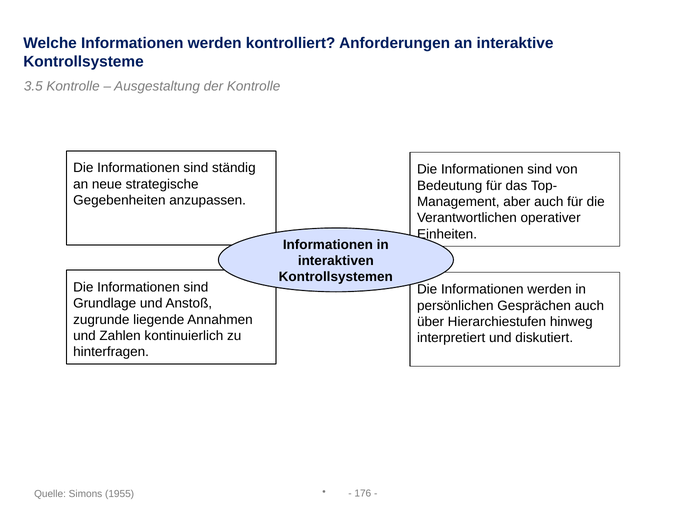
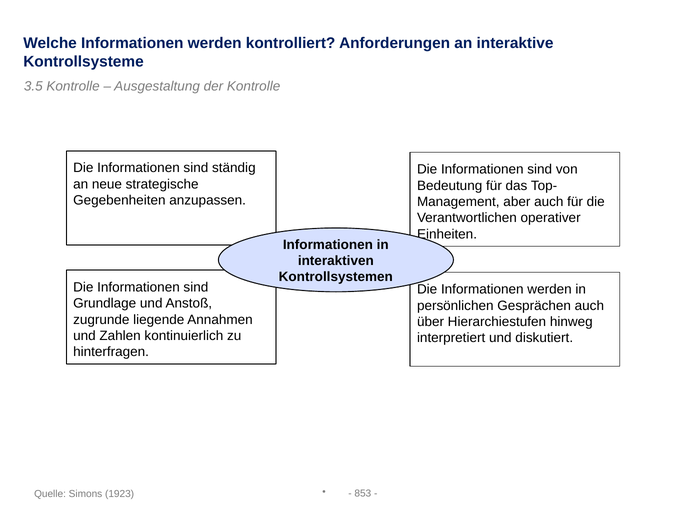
1955: 1955 -> 1923 (120, 495)
176: 176 -> 853 (363, 494)
